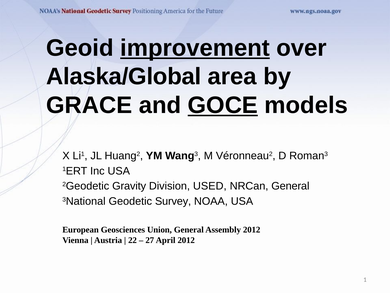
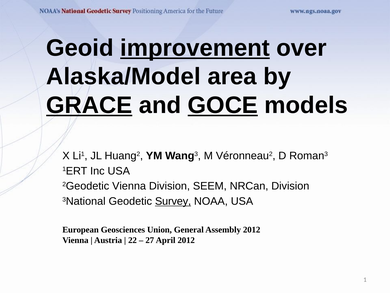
Alaska/Global: Alaska/Global -> Alaska/Model (123, 76)
GRACE underline: none -> present (89, 105)
2Geodetic Gravity: Gravity -> Vienna (129, 186)
USED: USED -> SEEM (210, 186)
NRCan General: General -> Division (290, 186)
Survey underline: none -> present (173, 201)
